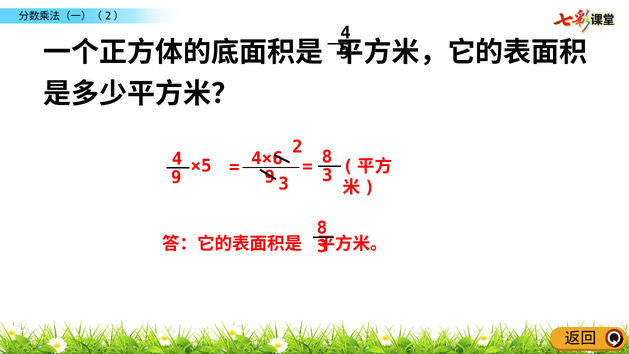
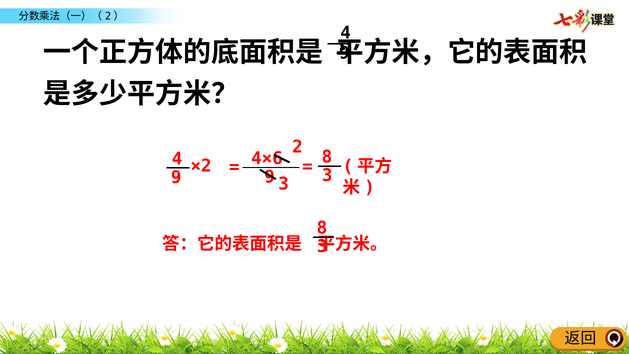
×5: ×5 -> ×2 (201, 166)
